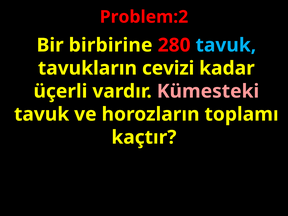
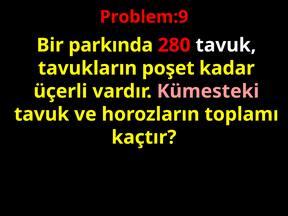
Problem:2: Problem:2 -> Problem:9 (144, 17)
birbirine: birbirine -> parkında (111, 45)
tavuk colour: light blue -> white (226, 45)
cevizi: cevizi -> poşet (168, 68)
